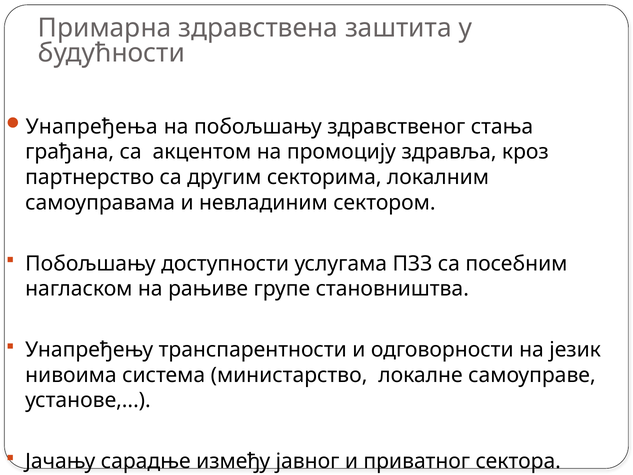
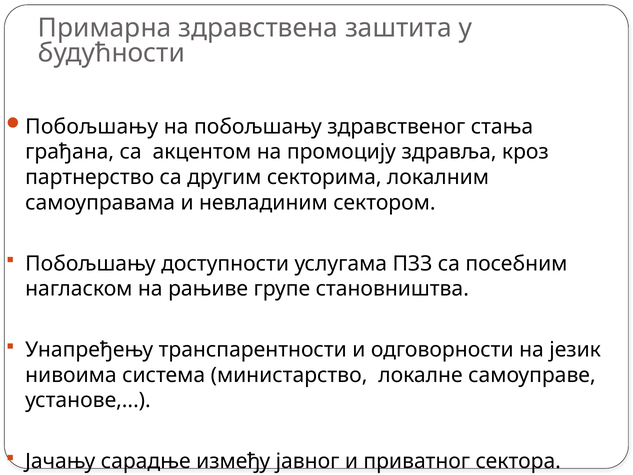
Унапређења: Унапређења -> Побољшању (92, 127)
